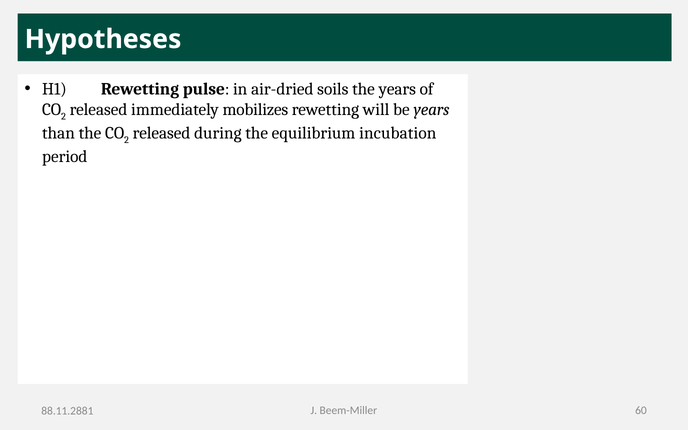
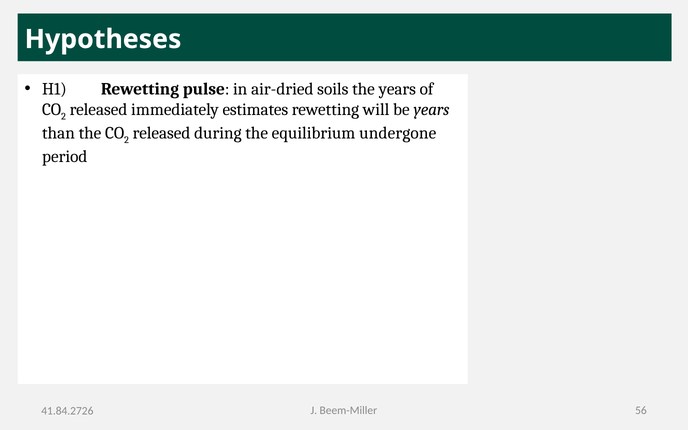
mobilizes: mobilizes -> estimates (255, 110)
incubation: incubation -> undergone (398, 133)
60: 60 -> 56 (641, 411)
88.11.2881: 88.11.2881 -> 41.84.2726 (67, 411)
